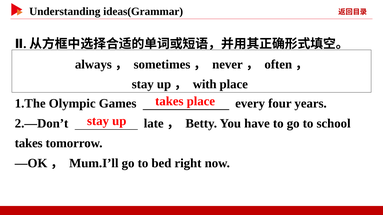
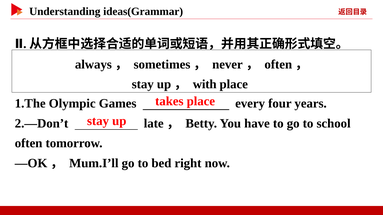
takes: takes -> often (29, 144)
